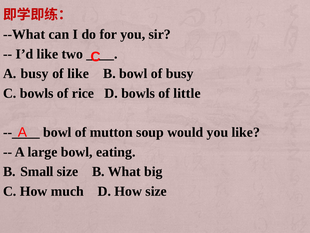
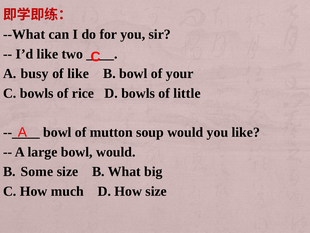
of busy: busy -> your (180, 73)
bowl eating: eating -> would (116, 152)
Small: Small -> Some (37, 171)
